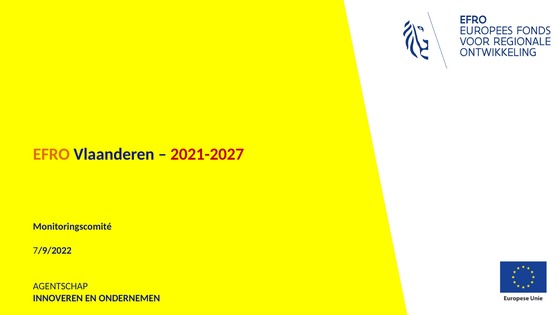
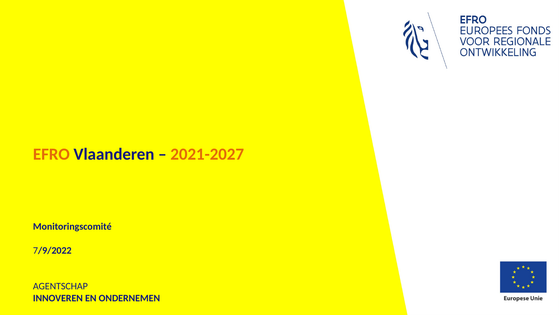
2021-2027 colour: red -> orange (207, 154)
